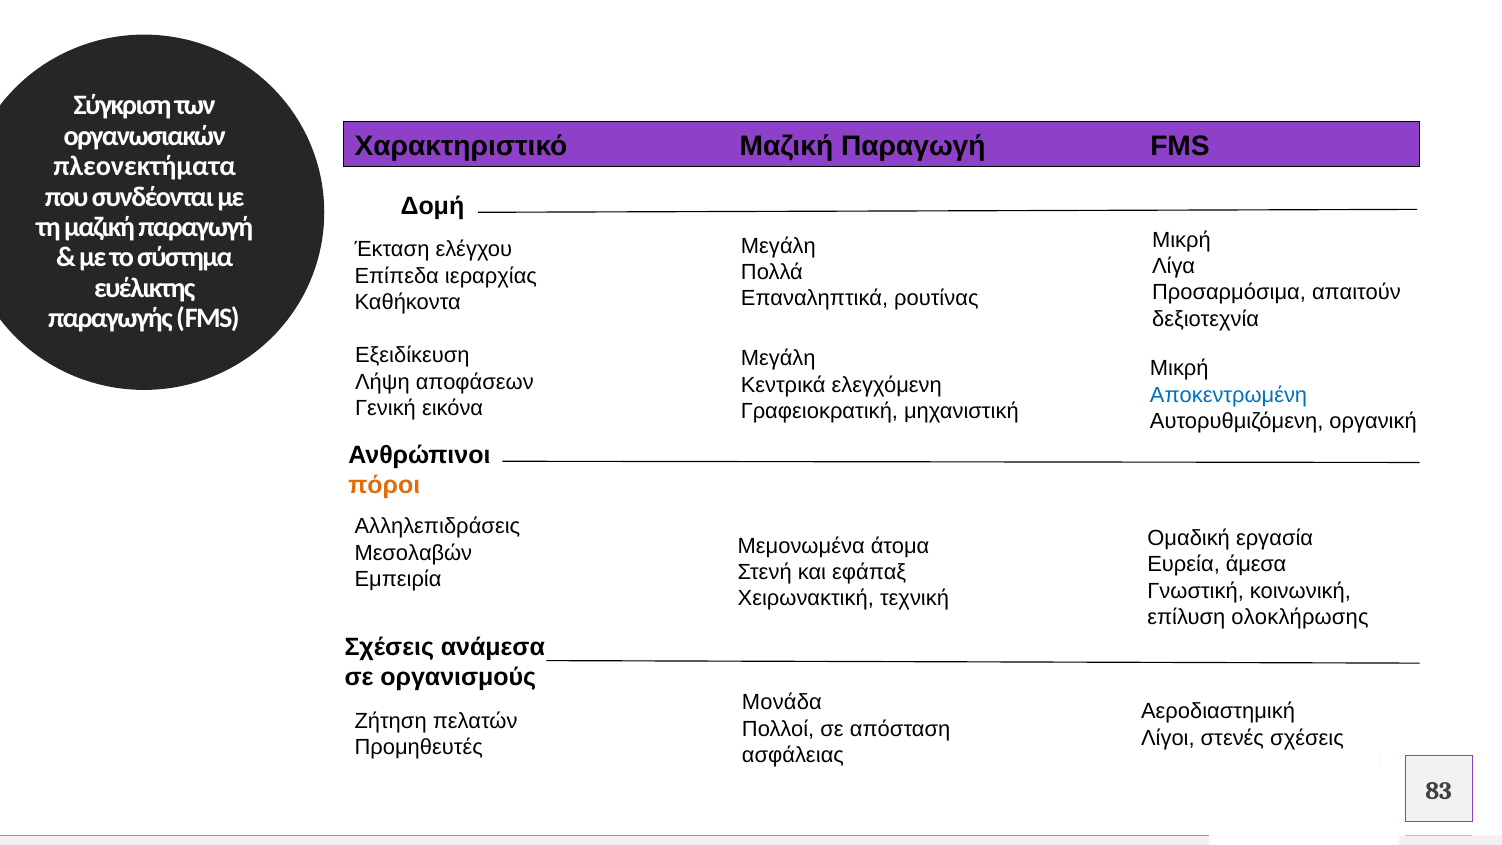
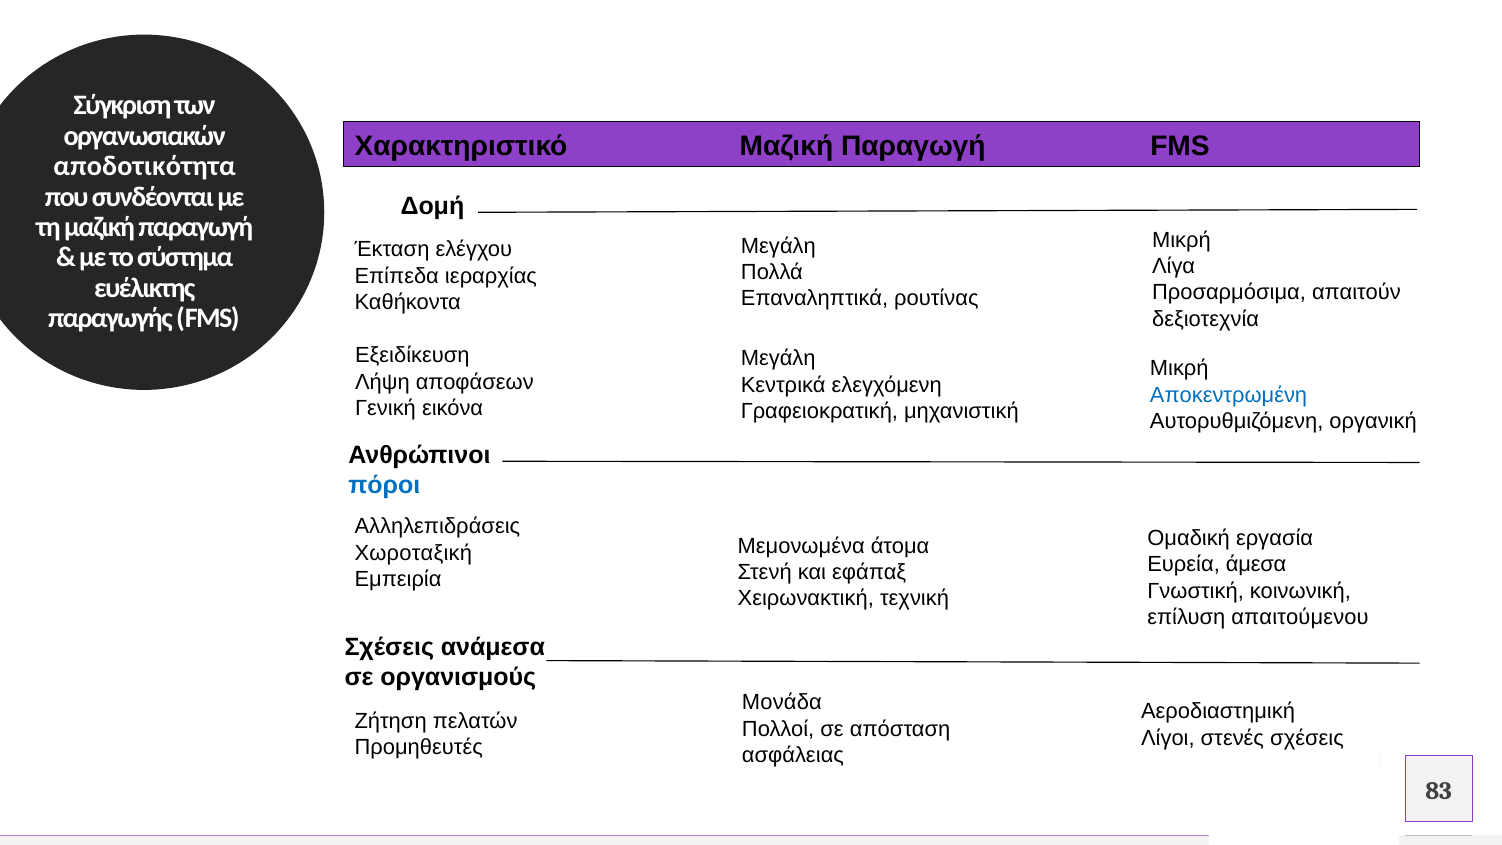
πλεονεκτήματα: πλεονεκτήματα -> αποδοτικότητα (145, 166)
πόροι colour: orange -> blue (384, 486)
Μεσολαβών: Μεσολαβών -> Χωροταξική (413, 553)
ολοκλήρωσης: ολοκλήρωσης -> απαιτούμενου (1300, 617)
